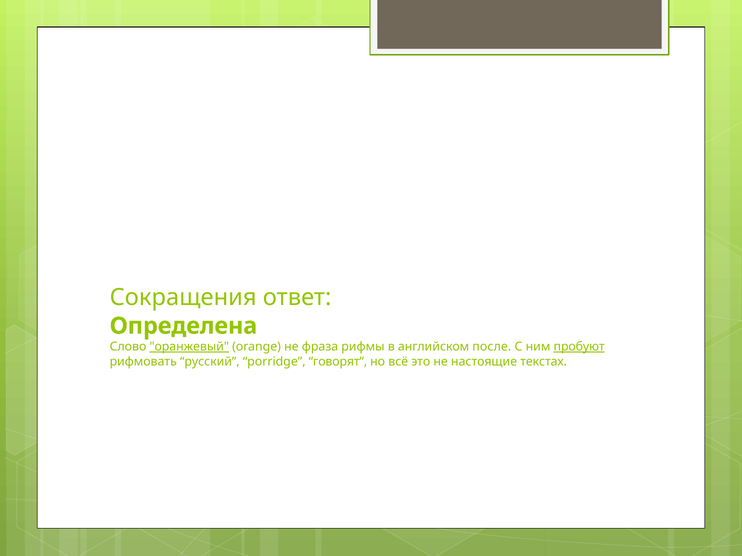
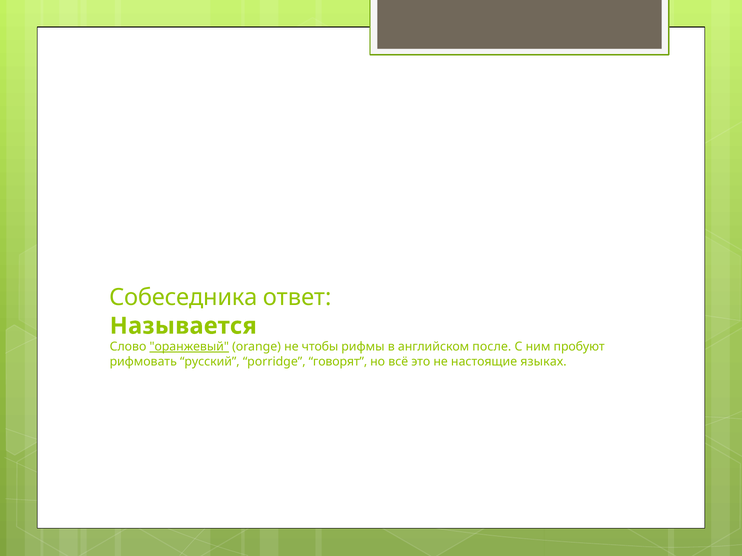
Сокращения: Сокращения -> Собеседника (183, 298)
Определена: Определена -> Называется (183, 326)
фраза: фраза -> чтобы (320, 347)
пробуют underline: present -> none (579, 347)
текстах: текстах -> языках (543, 362)
